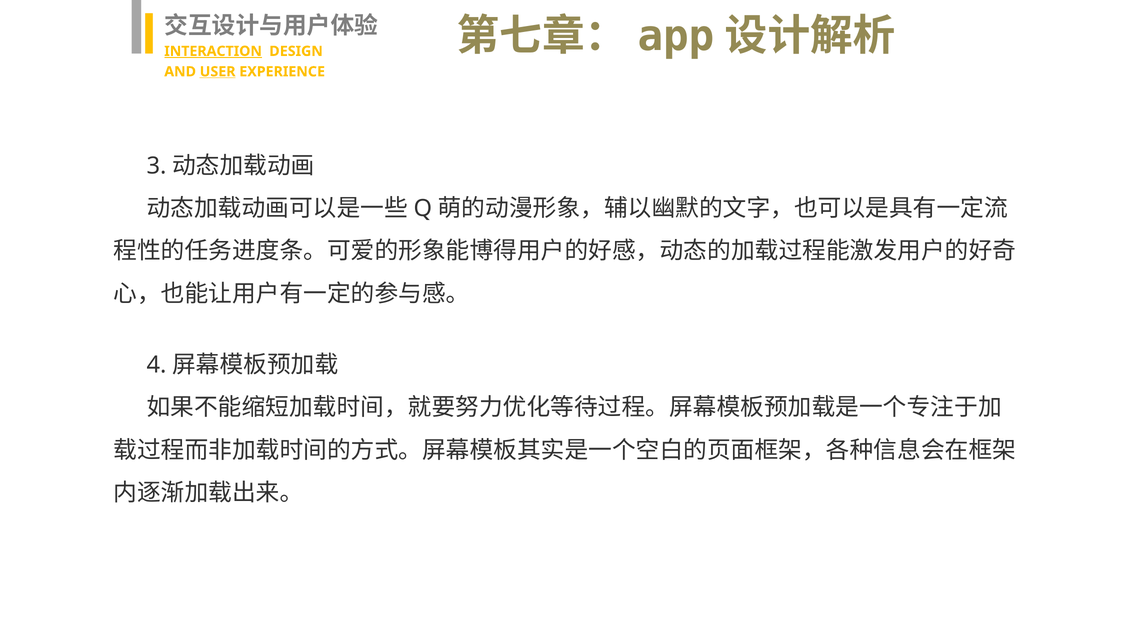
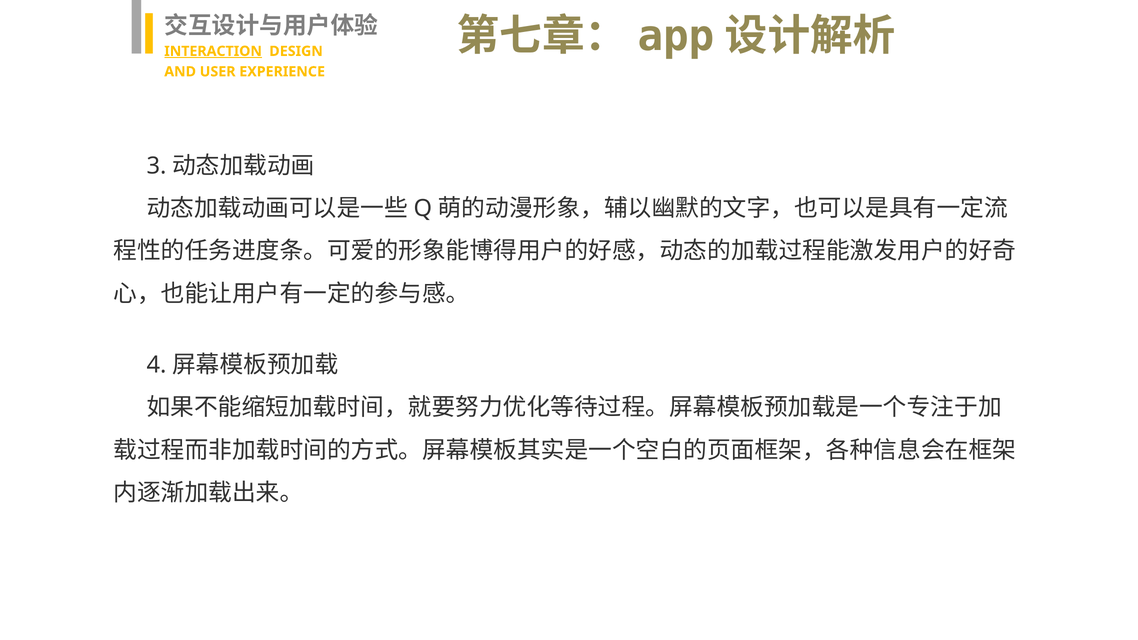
USER underline: present -> none (218, 72)
